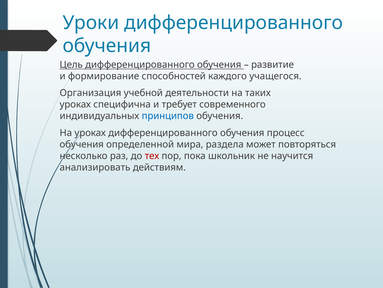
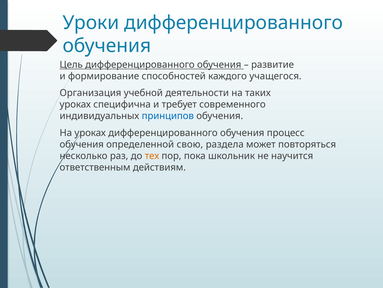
мира: мира -> свою (190, 144)
тех colour: red -> orange (152, 156)
анализировать: анализировать -> ответственным (95, 167)
